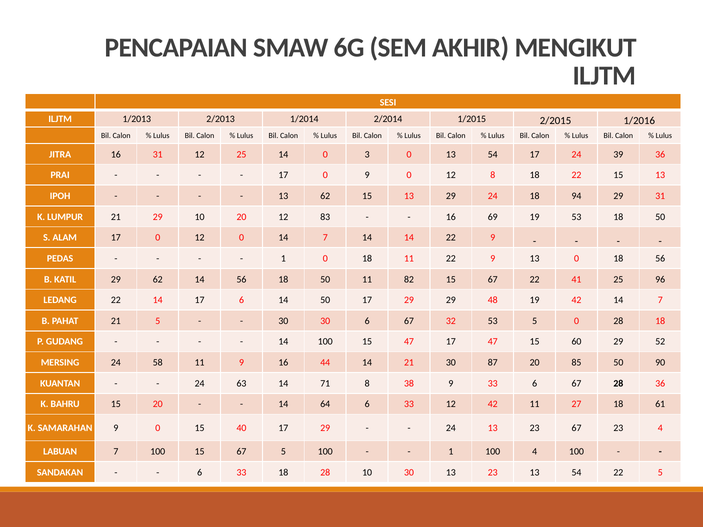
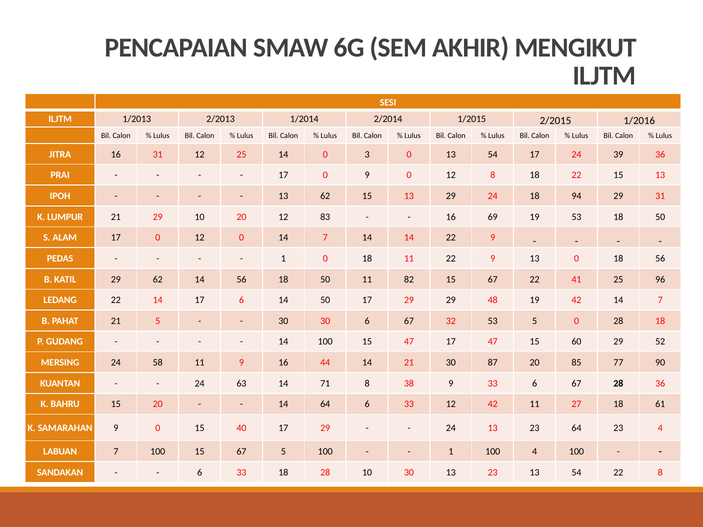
85 50: 50 -> 77 (618, 363)
23 67: 67 -> 64 (577, 428)
22 5: 5 -> 8 (660, 473)
